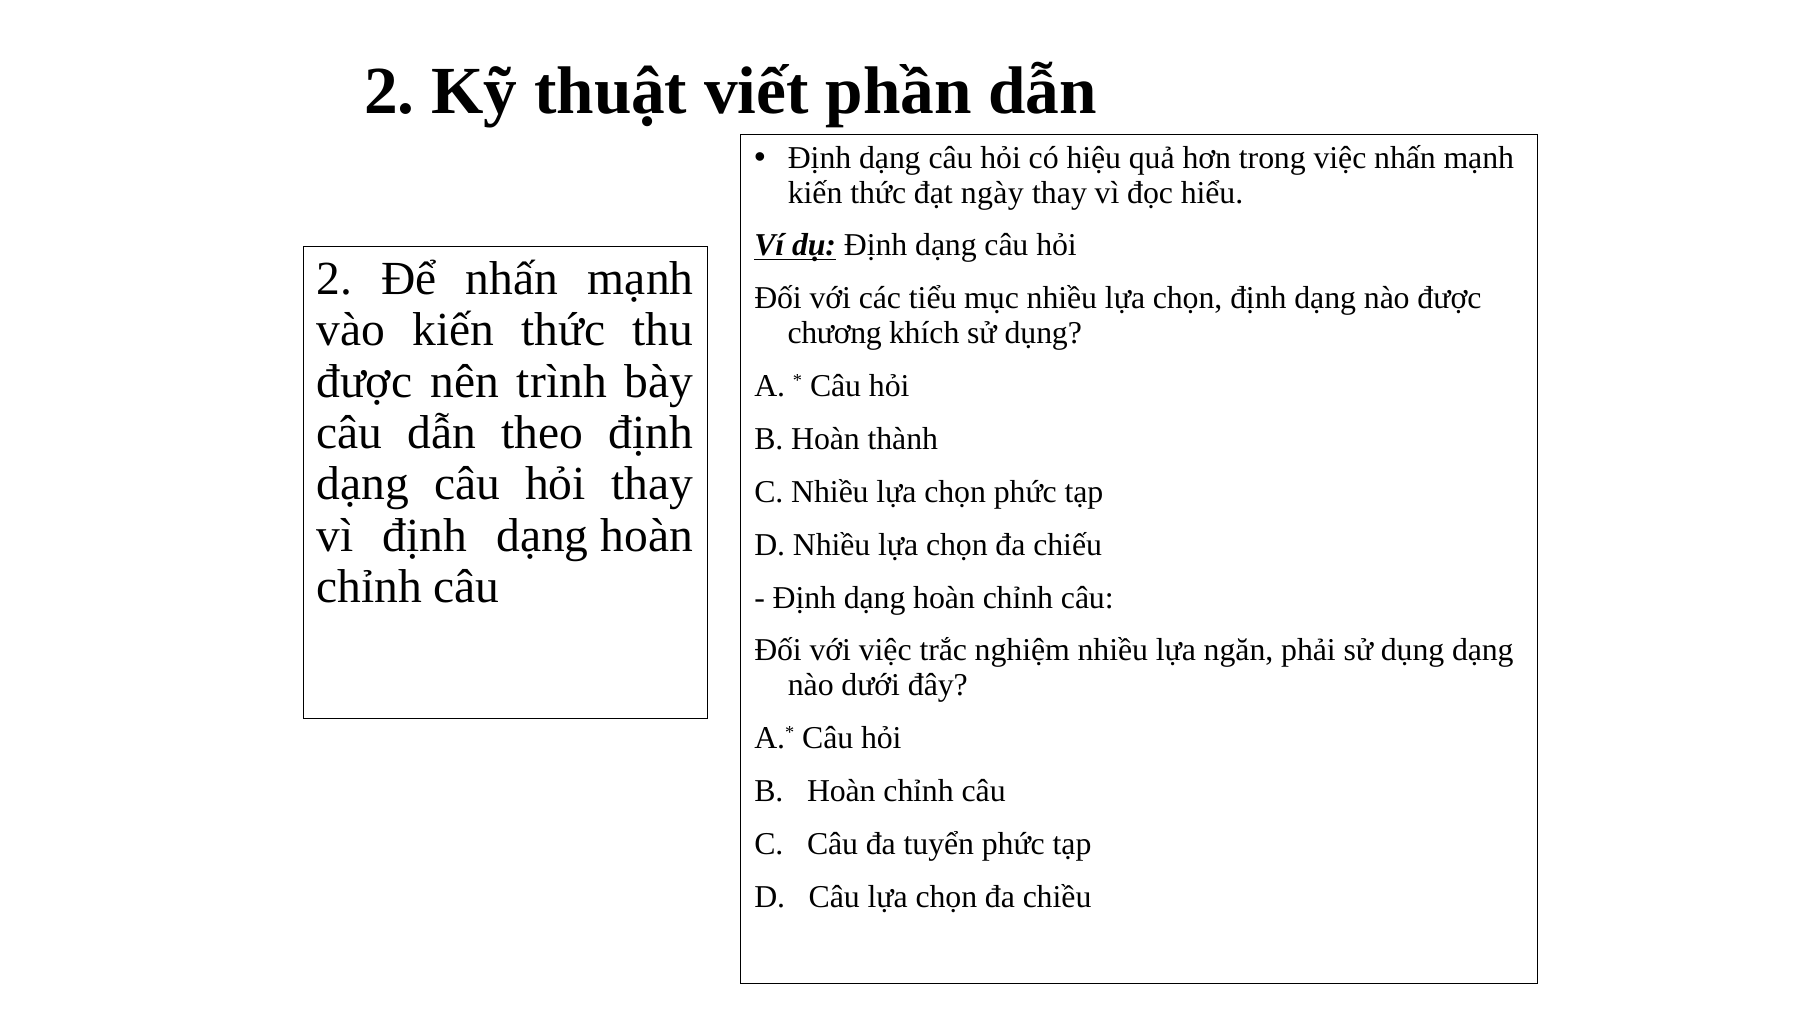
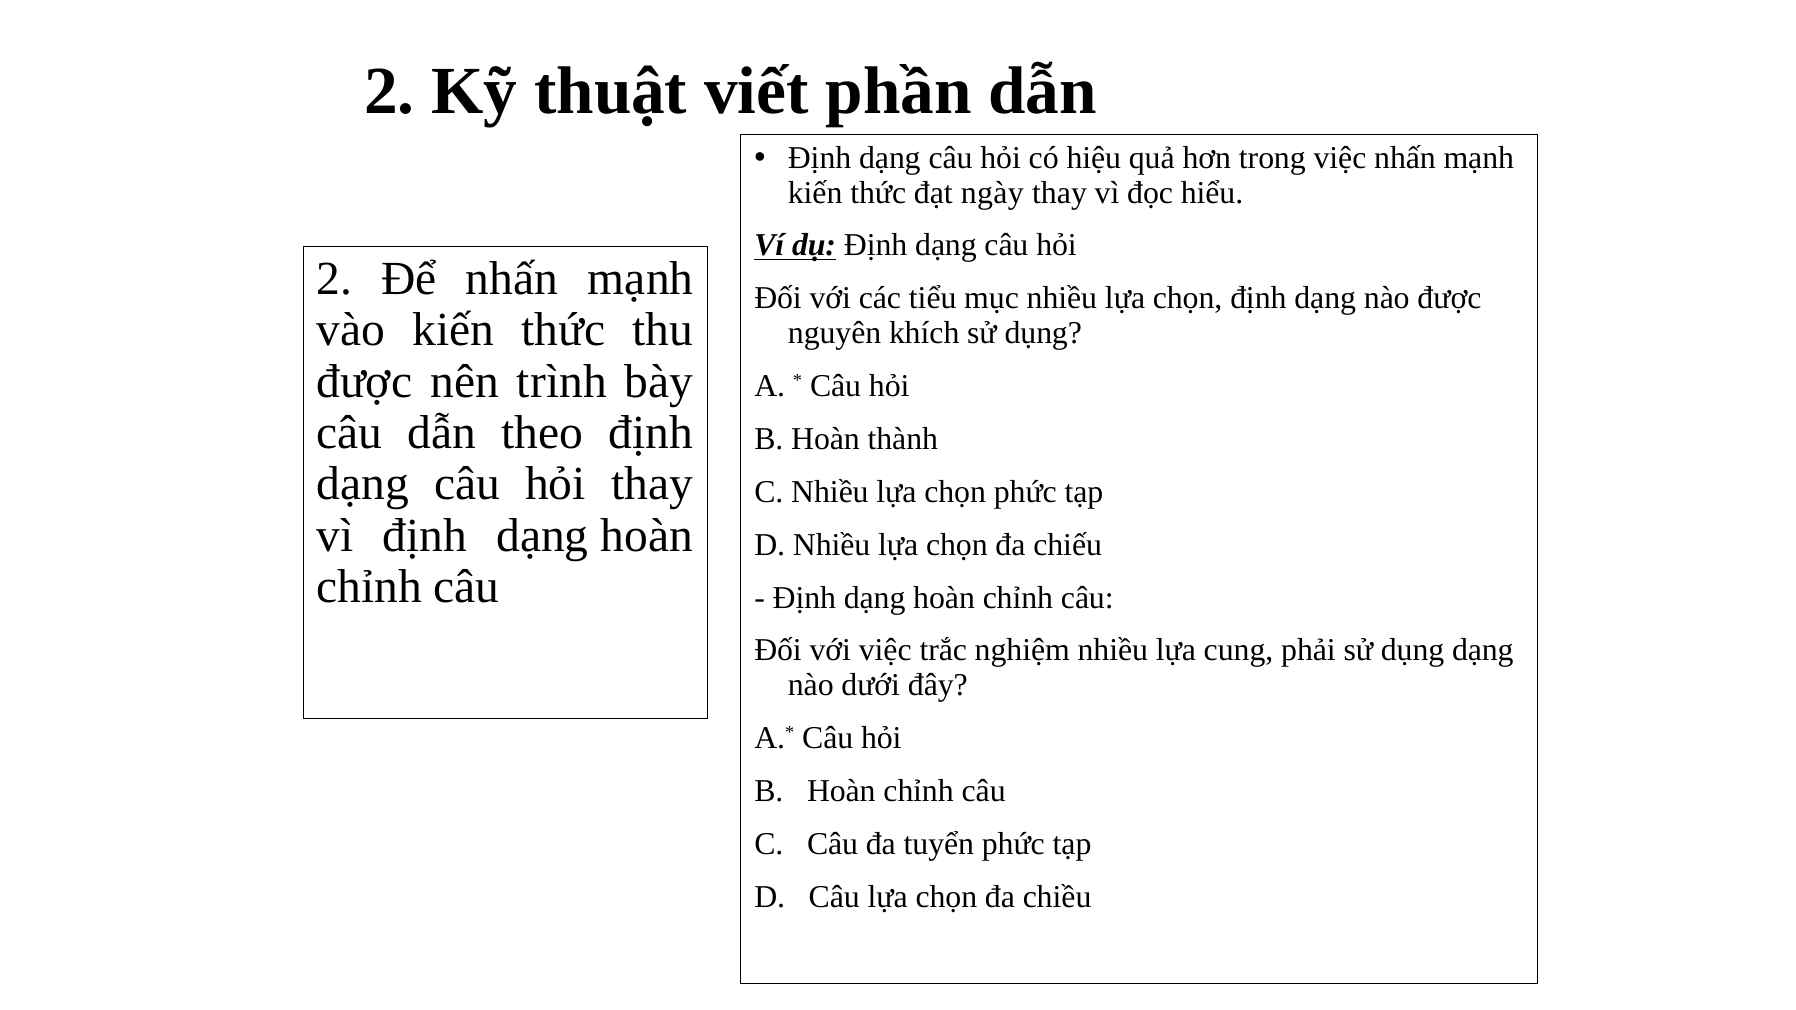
chương: chương -> nguyên (835, 333)
ngăn: ngăn -> cung (1239, 651)
